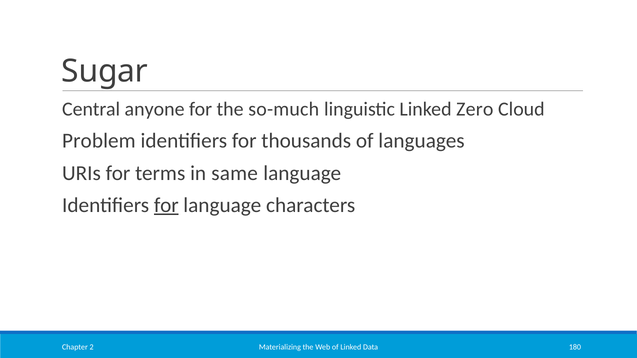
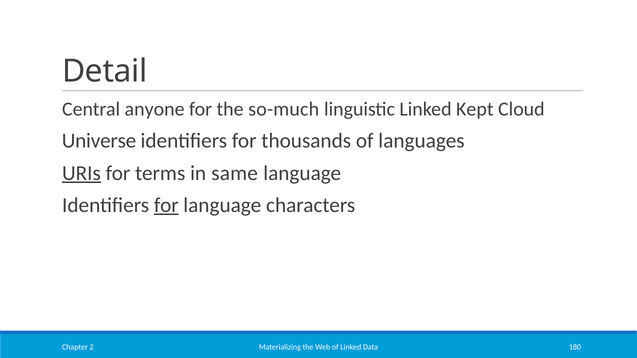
Sugar: Sugar -> Detail (105, 71)
Zero: Zero -> Kept (475, 109)
Problem: Problem -> Universe (99, 141)
URIs underline: none -> present (81, 173)
